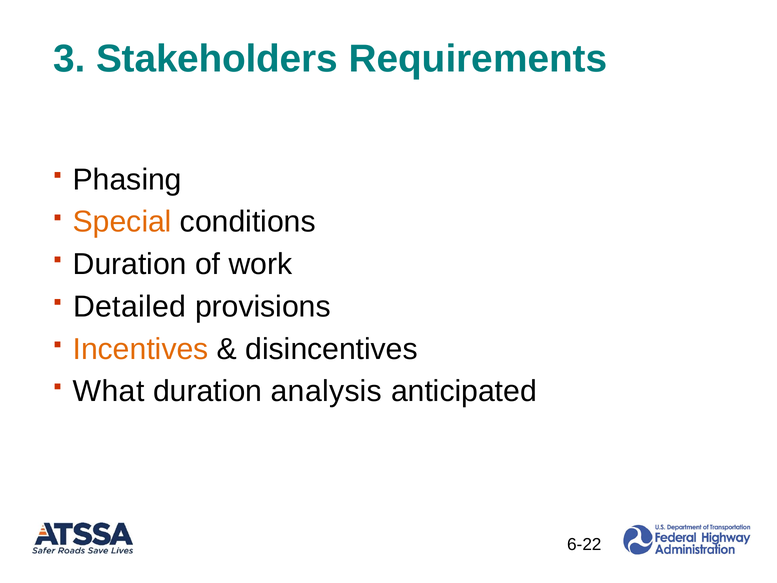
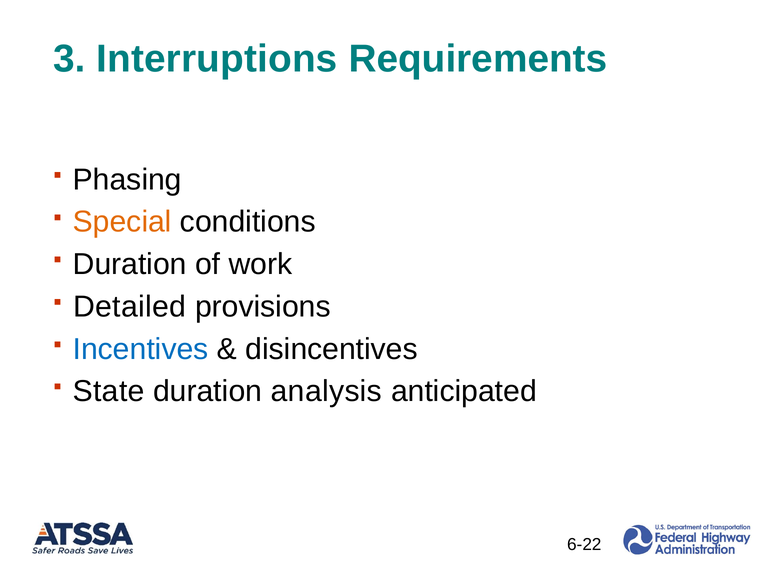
Stakeholders: Stakeholders -> Interruptions (217, 59)
Incentives colour: orange -> blue (141, 349)
What: What -> State (109, 391)
